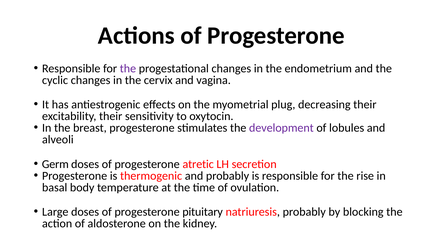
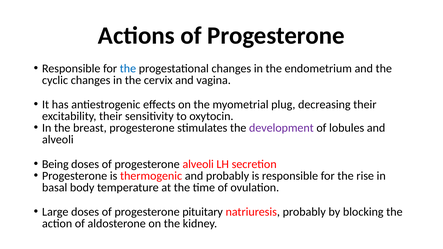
the colour: purple -> blue (128, 68)
Germ: Germ -> Being (55, 164)
progesterone atretic: atretic -> alveoli (198, 164)
